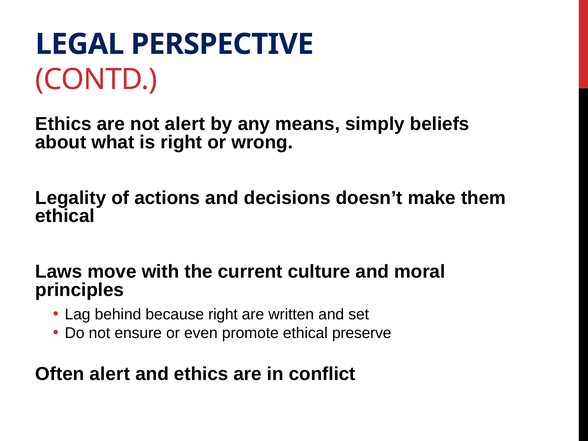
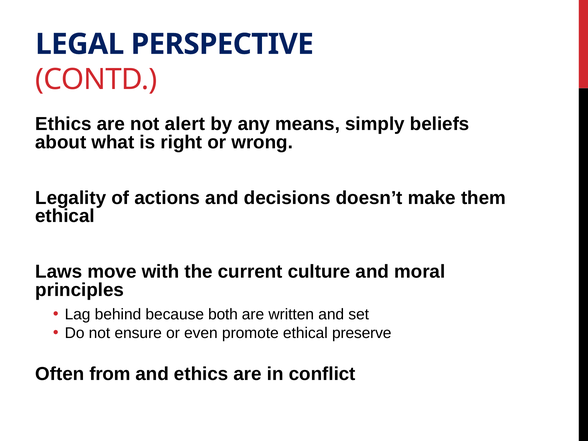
because right: right -> both (223, 315)
Often alert: alert -> from (110, 374)
